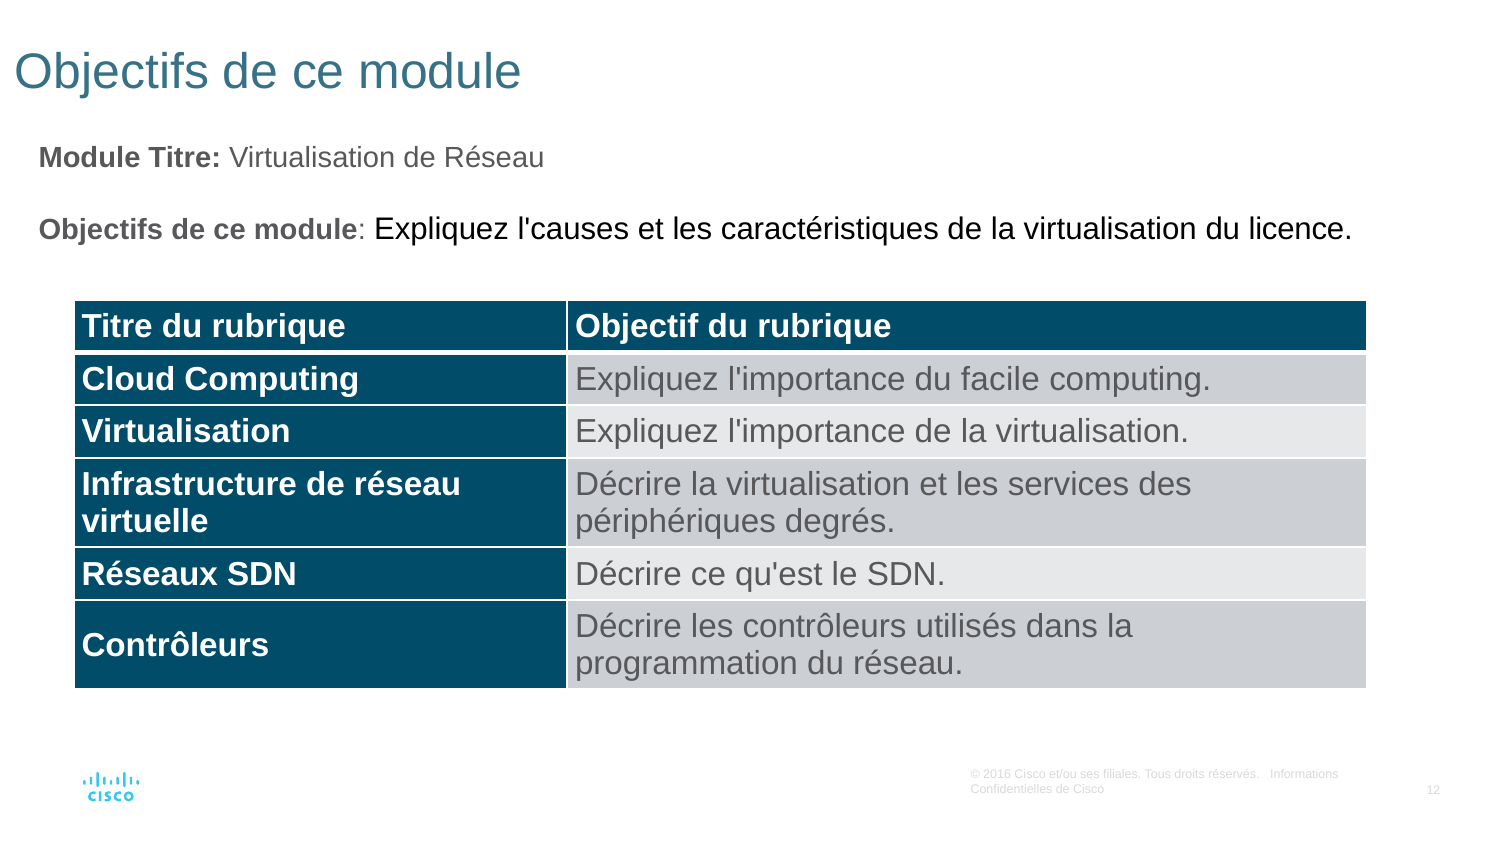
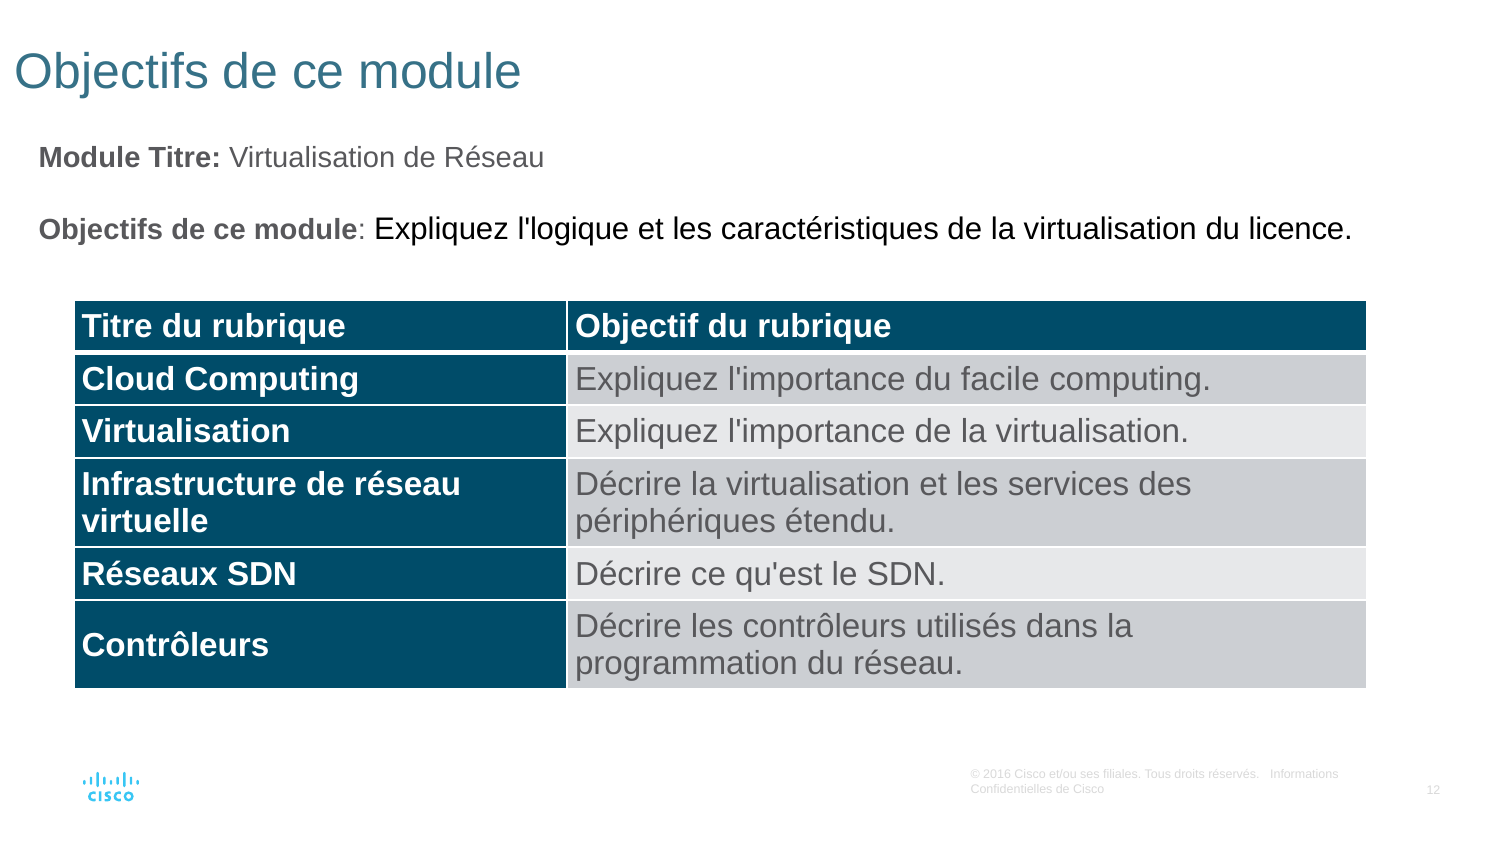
l'causes: l'causes -> l'logique (573, 229)
degrés: degrés -> étendu (840, 522)
